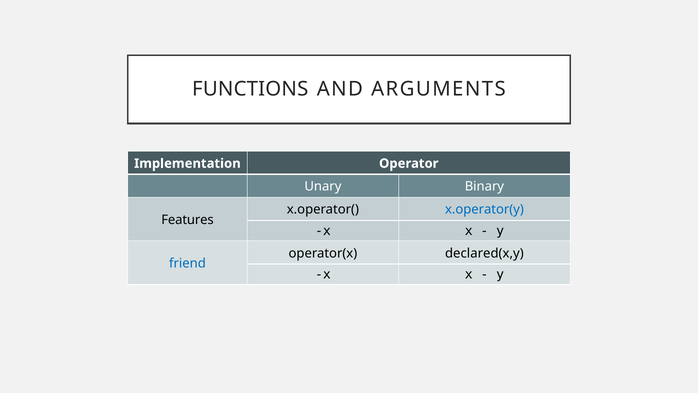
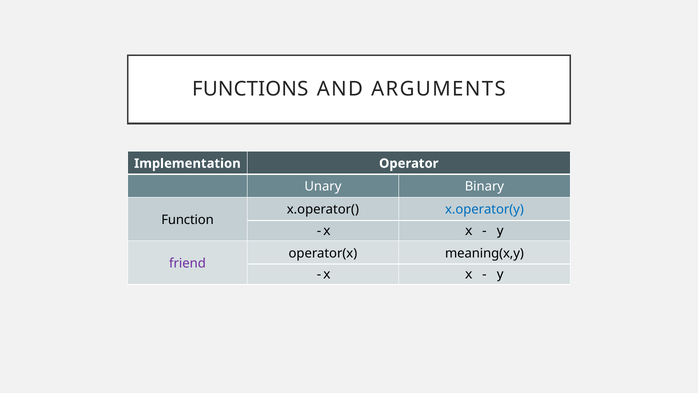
Features: Features -> Function (188, 220)
declared(x,y: declared(x,y -> meaning(x,y (484, 253)
friend colour: blue -> purple (187, 263)
